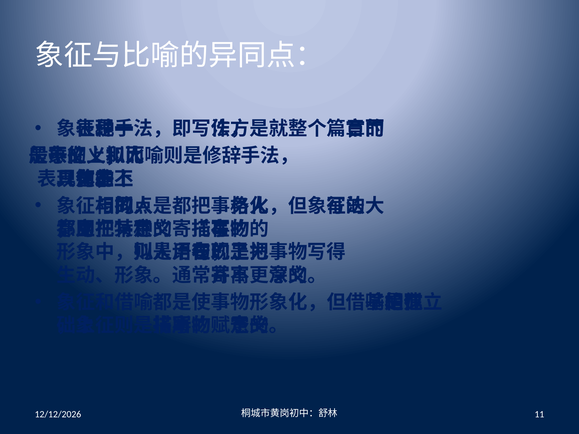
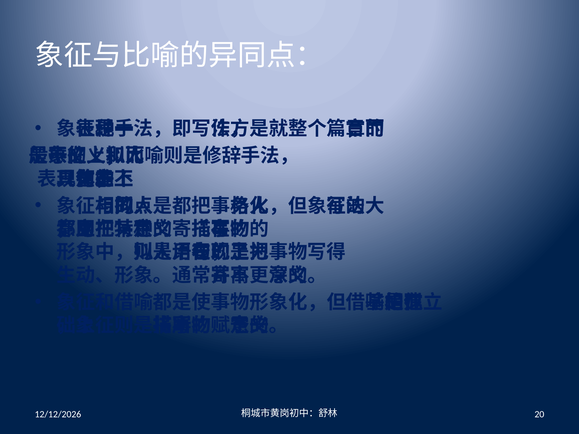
11: 11 -> 20 (539, 415)
